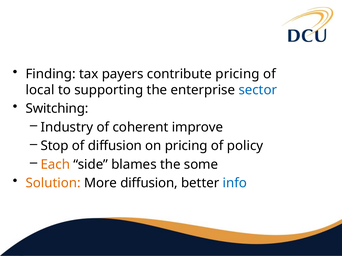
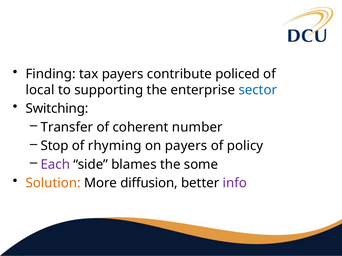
contribute pricing: pricing -> policed (238, 74)
Industry: Industry -> Transfer (67, 127)
improve: improve -> number (197, 127)
of diffusion: diffusion -> rhyming (115, 146)
on pricing: pricing -> payers (186, 146)
Each colour: orange -> purple (55, 165)
info colour: blue -> purple (235, 183)
